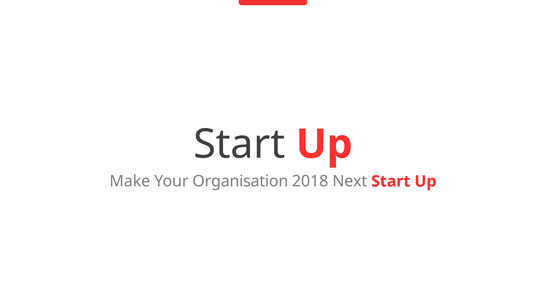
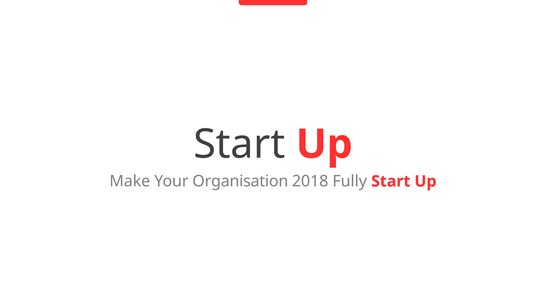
Next: Next -> Fully (350, 181)
